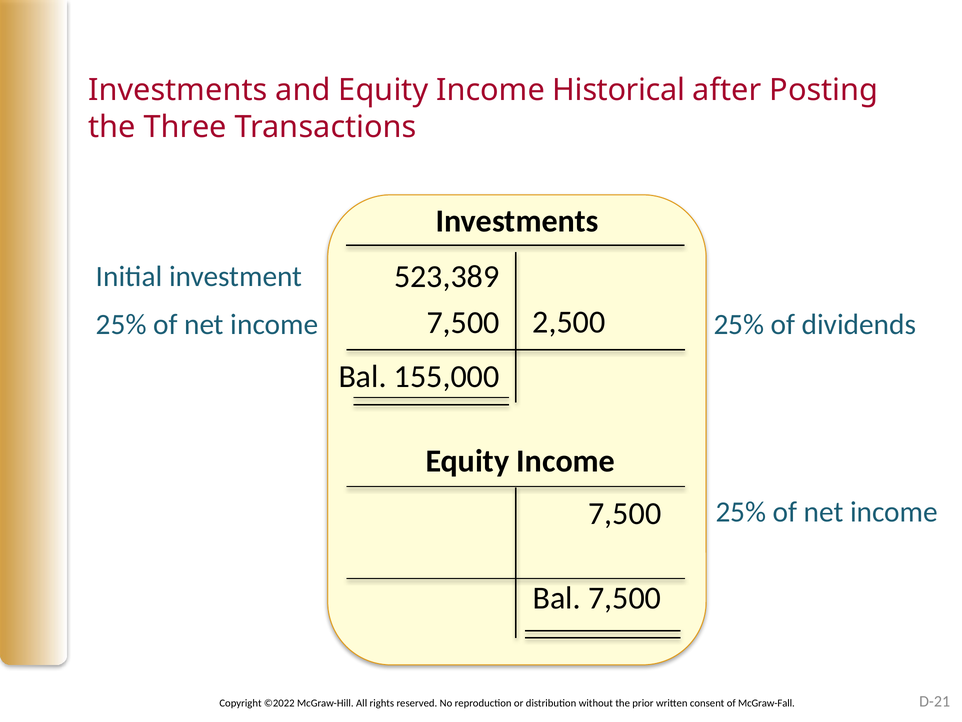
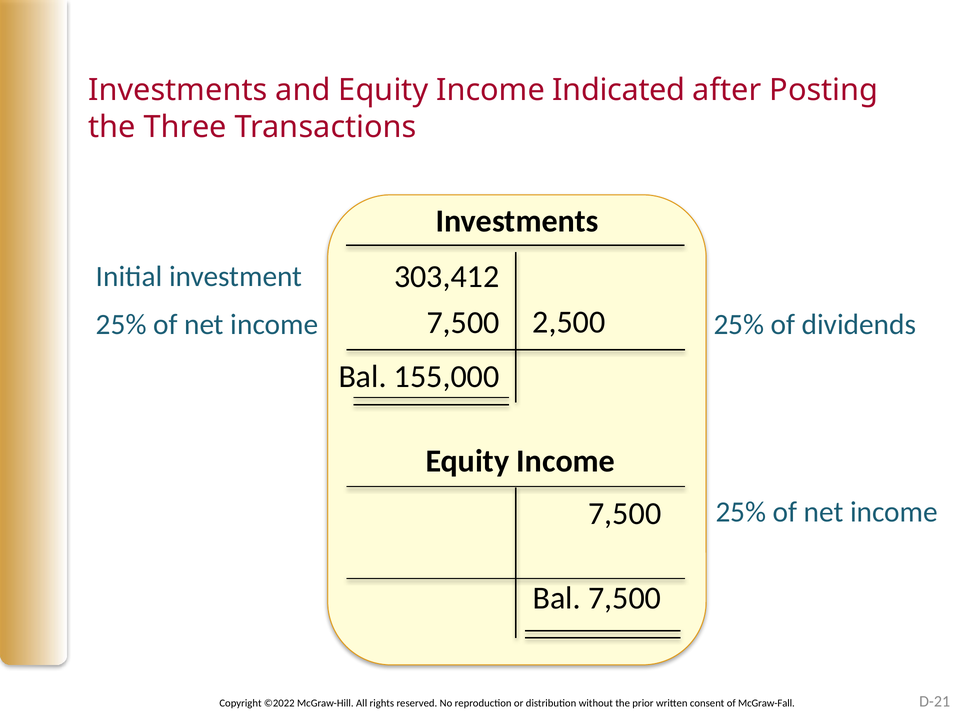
Historical: Historical -> Indicated (619, 90)
523,389: 523,389 -> 303,412 (447, 276)
